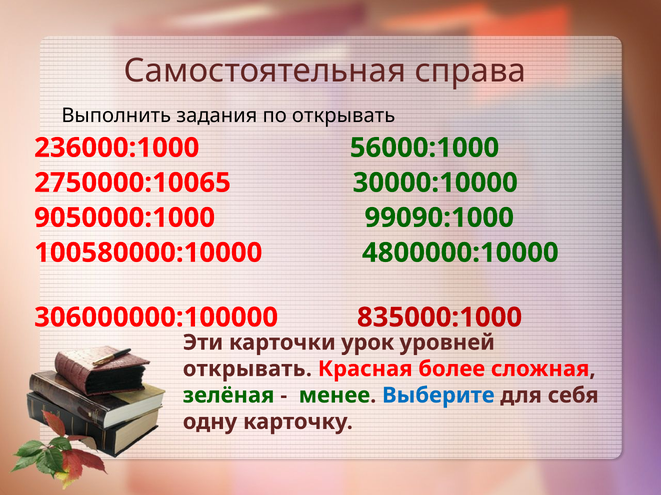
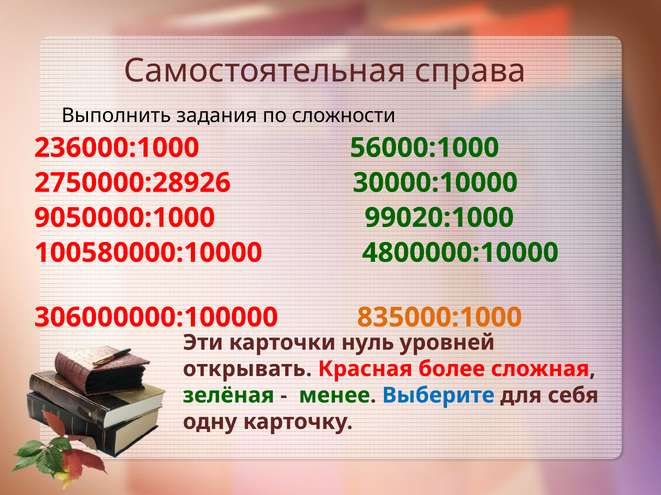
по открывать: открывать -> сложности (344, 116)
2750000:10065: 2750000:10065 -> 2750000:28926 (132, 183)
99090:1000: 99090:1000 -> 99020:1000 (439, 218)
835000:1000 colour: red -> orange (440, 318)
урок: урок -> нуль (368, 343)
